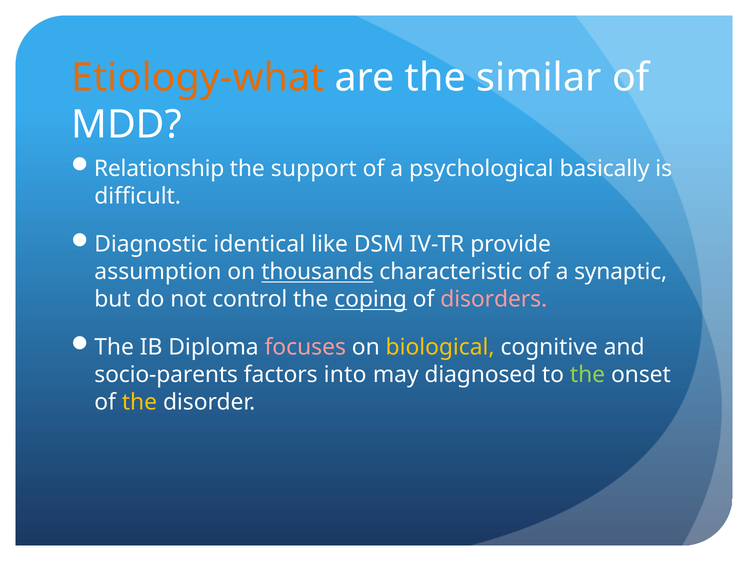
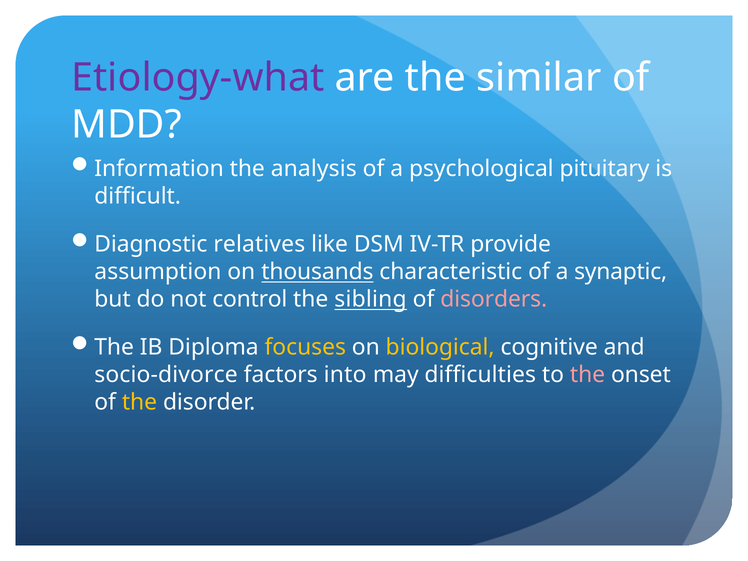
Etiology-what colour: orange -> purple (198, 78)
Relationship: Relationship -> Information (159, 169)
support: support -> analysis (314, 169)
basically: basically -> pituitary (605, 169)
identical: identical -> relatives (259, 244)
coping: coping -> sibling (370, 299)
focuses colour: pink -> yellow (305, 347)
socio-parents: socio-parents -> socio-divorce (166, 375)
diagnosed: diagnosed -> difficulties (480, 375)
the colour: light green -> pink (588, 375)
